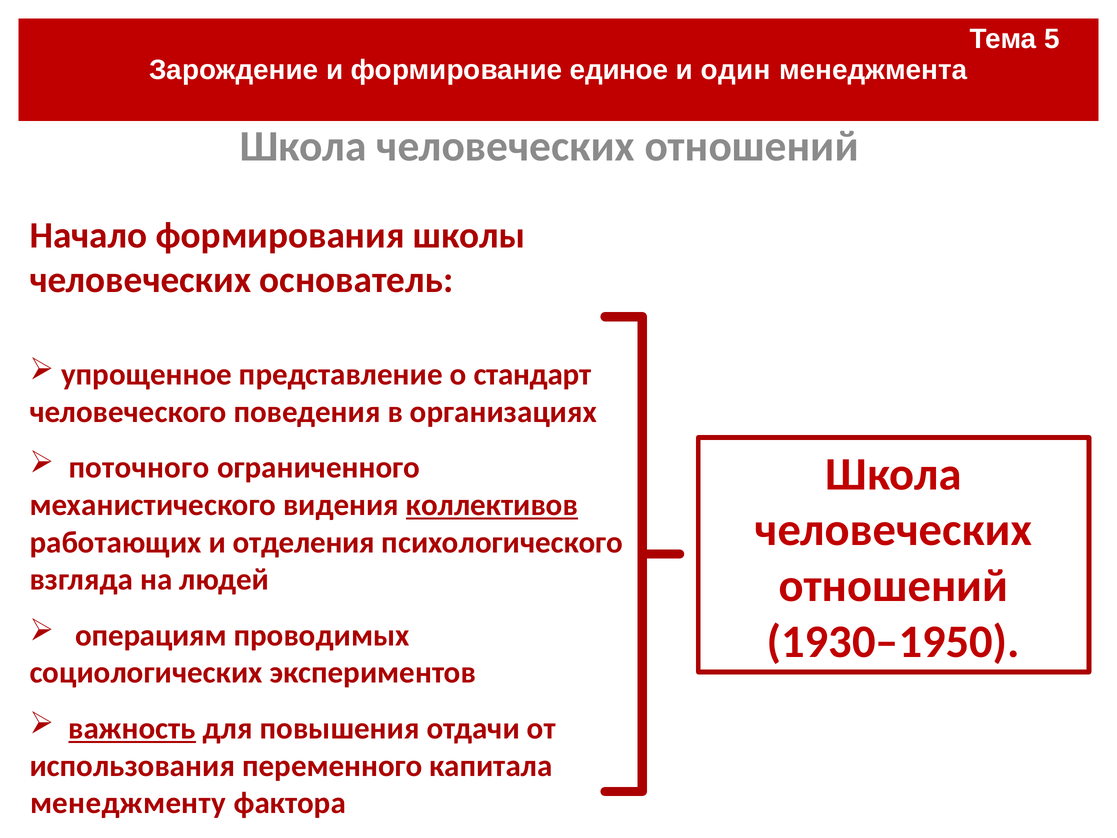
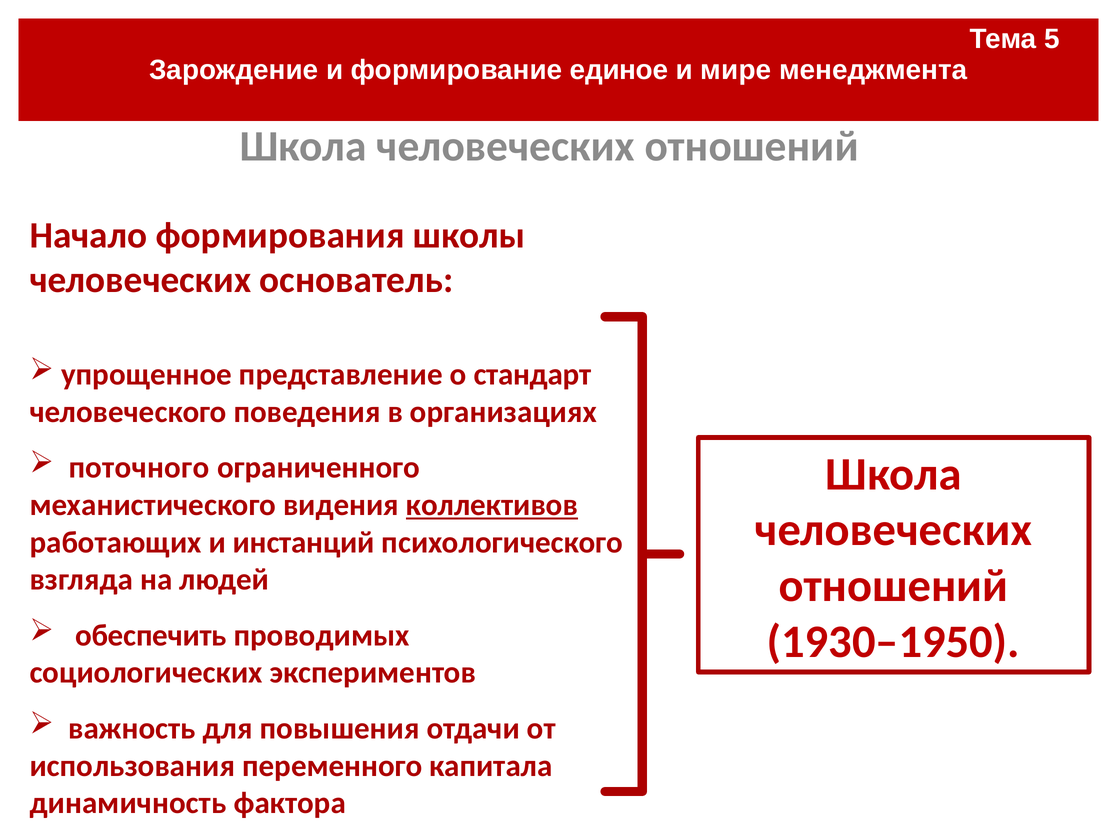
один: один -> мире (736, 70)
отделения: отделения -> инстанций (304, 542)
операциям: операциям -> обеспечить (151, 635)
важность underline: present -> none (132, 728)
менеджменту: менеджменту -> динамичность (128, 803)
